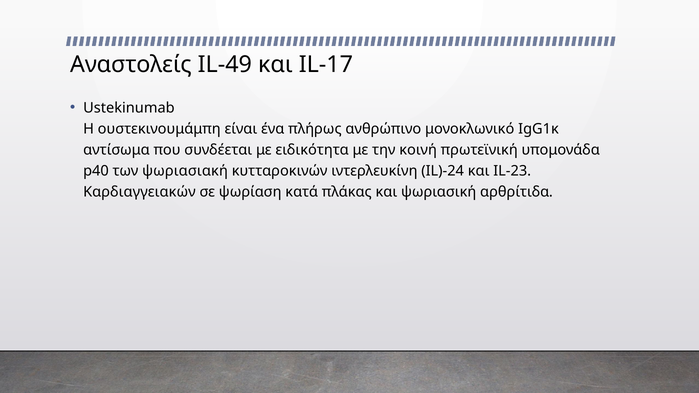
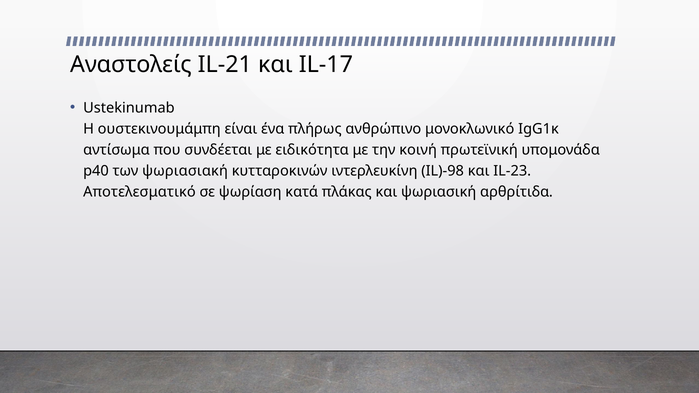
IL-49: IL-49 -> IL-21 (225, 65)
IL)-24: IL)-24 -> IL)-98 (443, 171)
Καρδιαγγειακών: Καρδιαγγειακών -> Αποτελεσματικό (139, 192)
